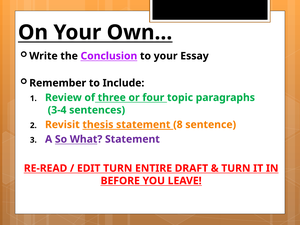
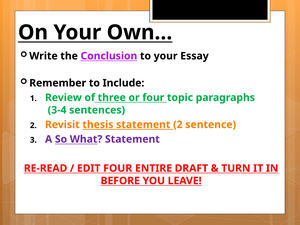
statement 8: 8 -> 2 (178, 125)
EDIT TURN: TURN -> FOUR (118, 168)
